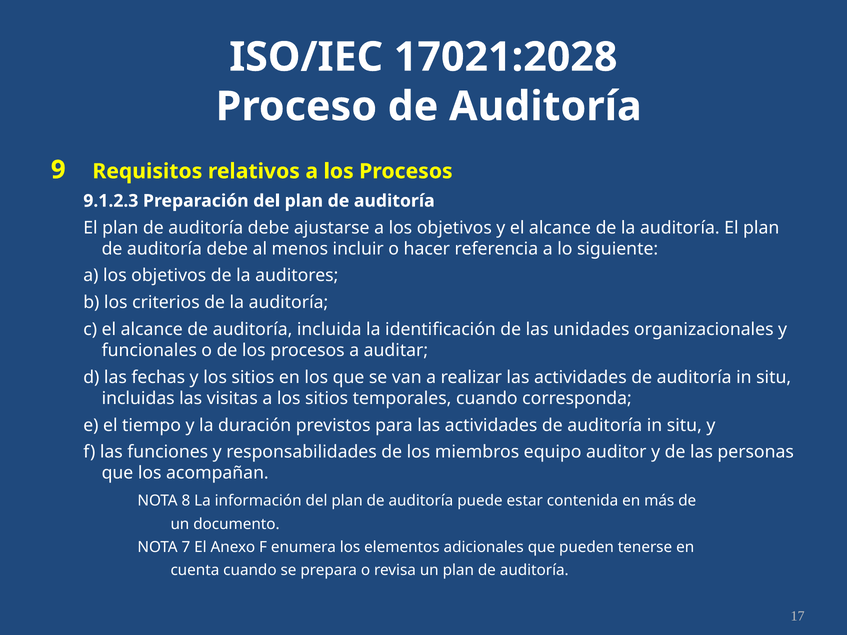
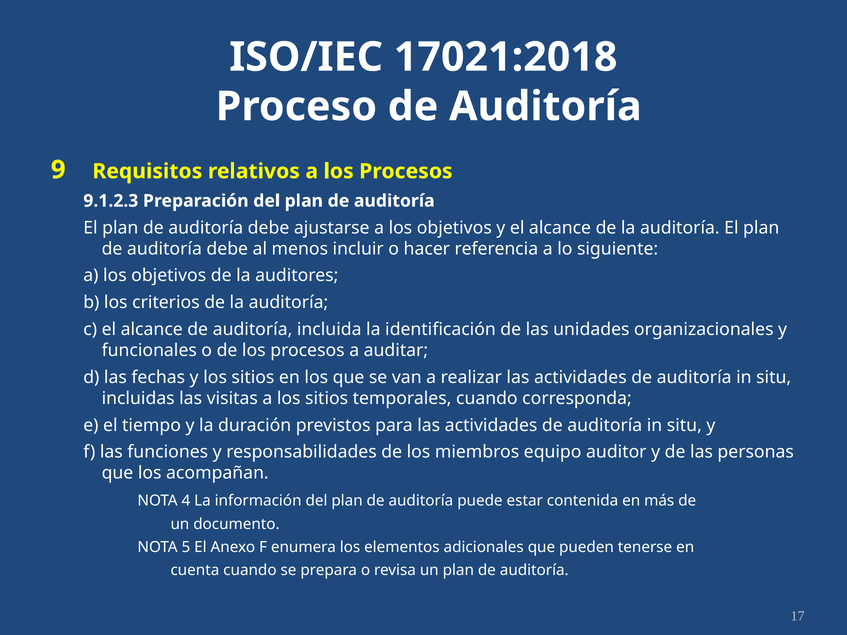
17021:2028: 17021:2028 -> 17021:2018 (506, 57)
8: 8 -> 4 (186, 501)
7: 7 -> 5 (186, 548)
